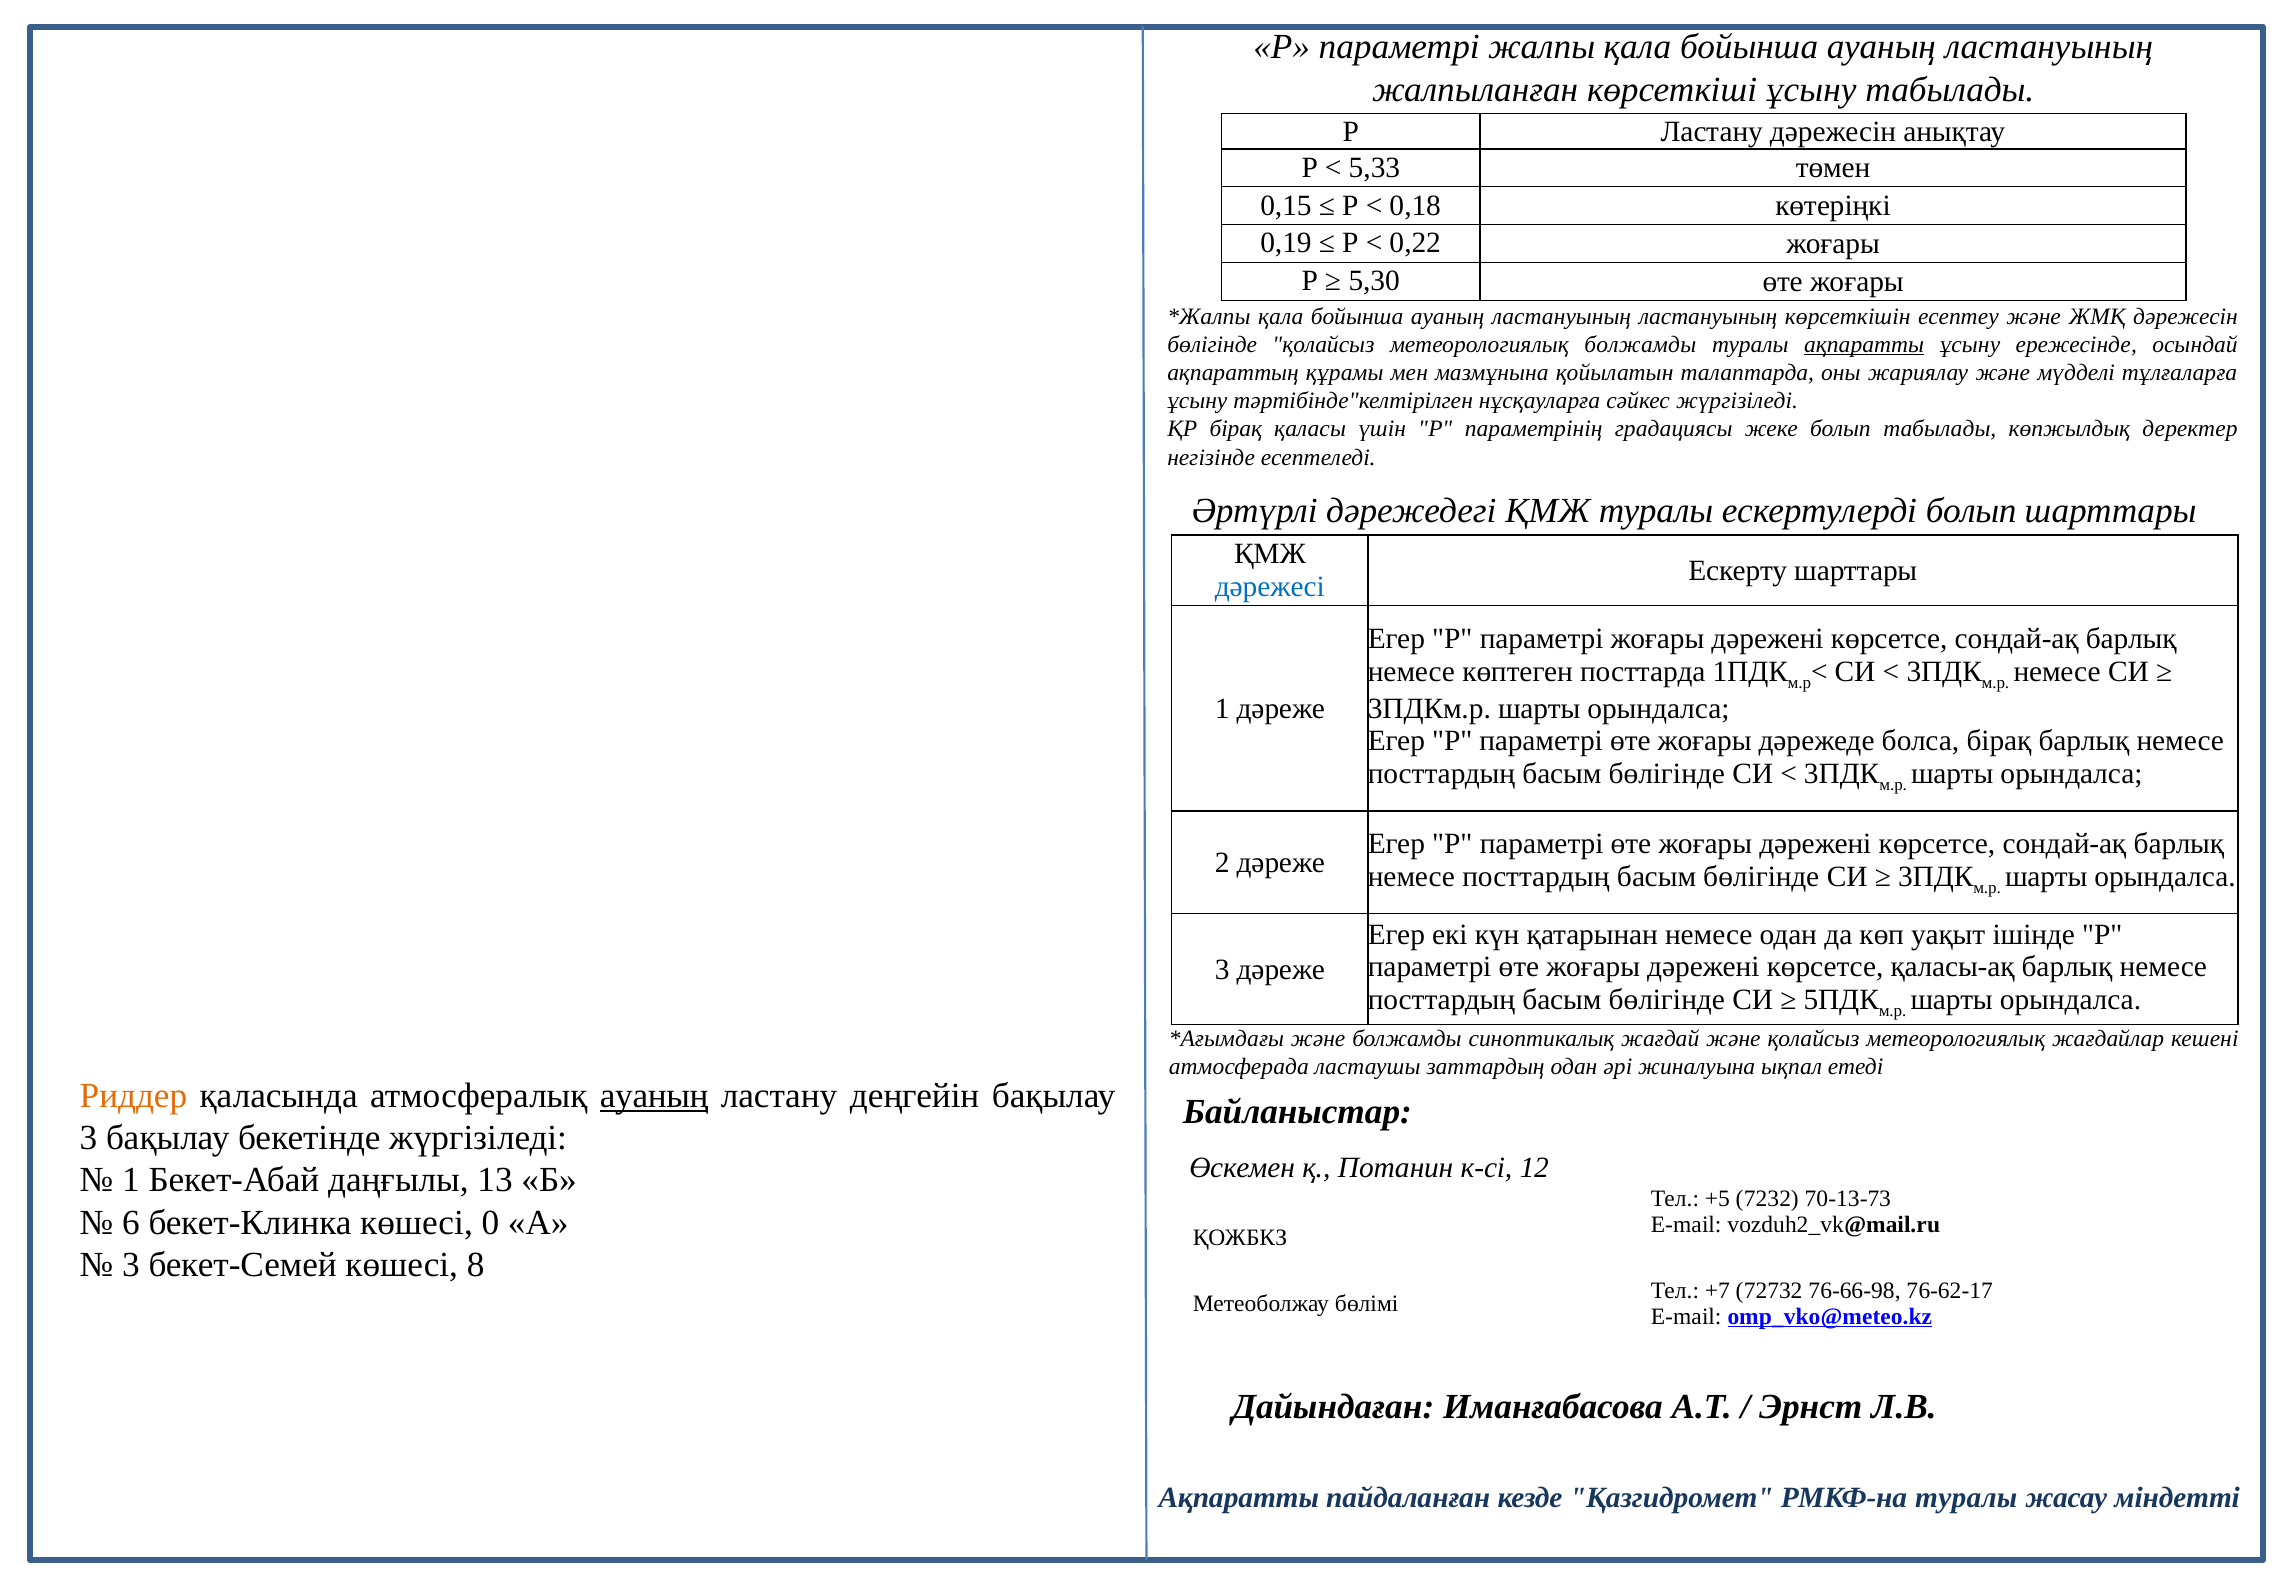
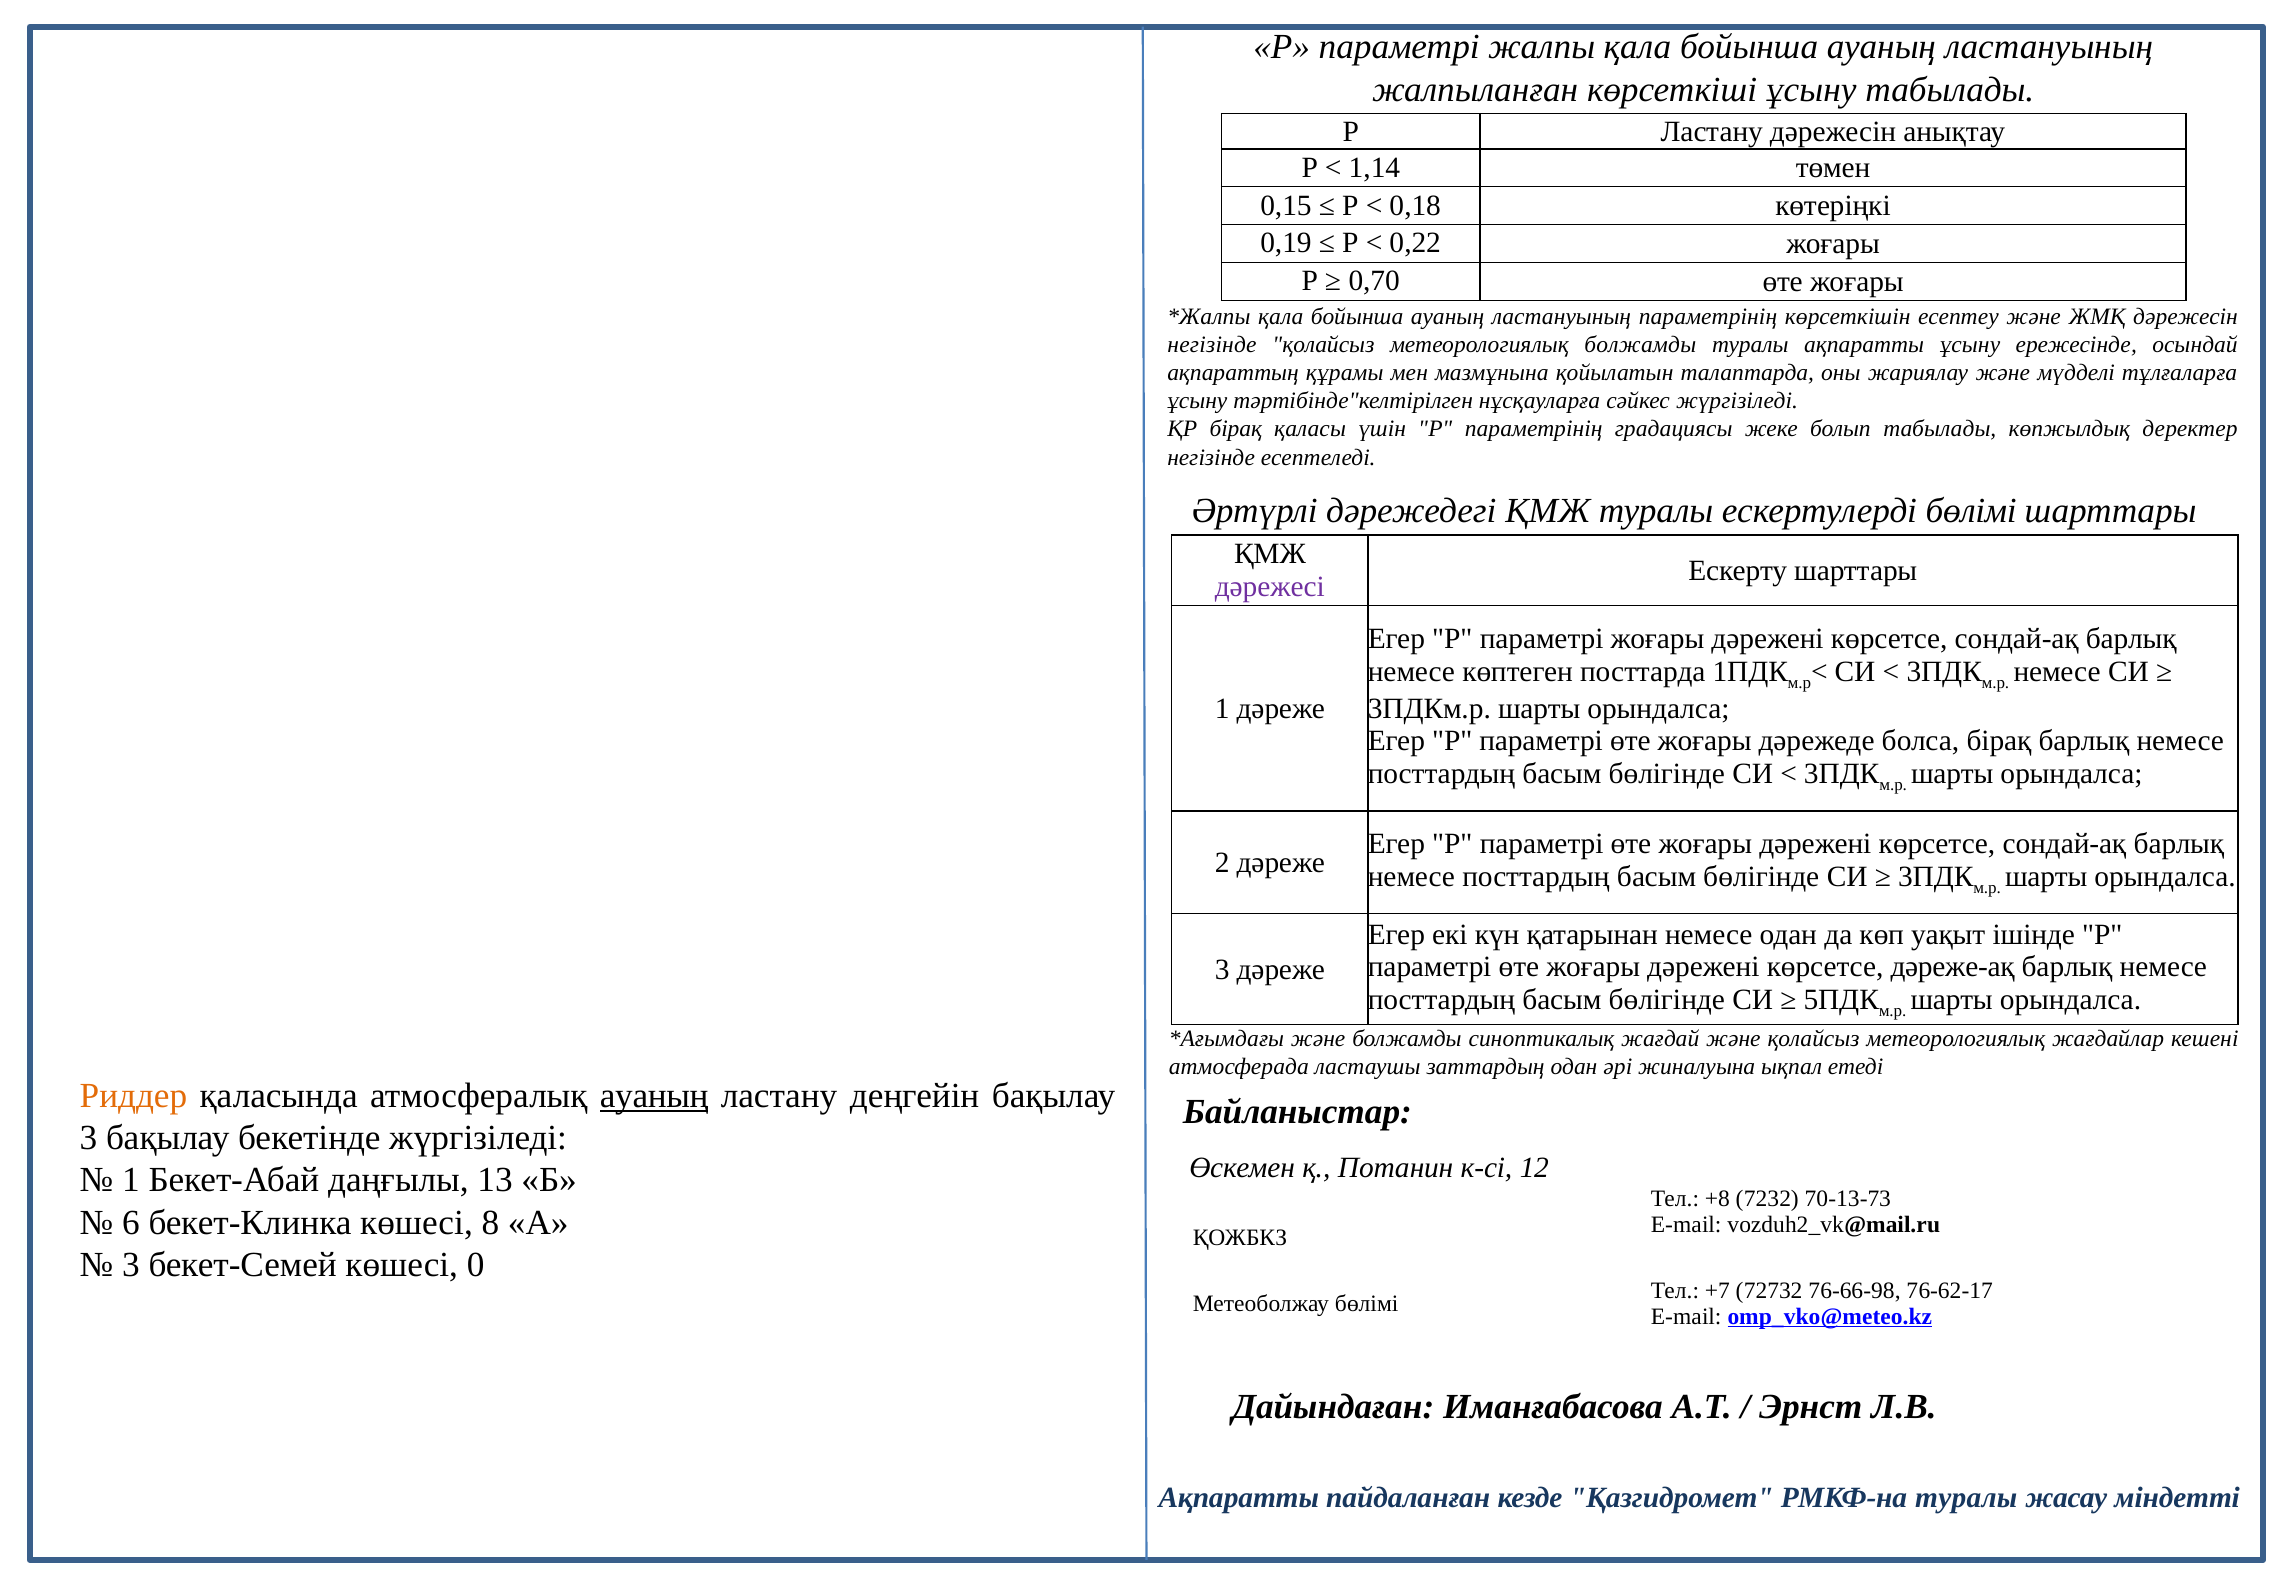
5,33: 5,33 -> 1,14 (1374, 168)
5,30: 5,30 -> 0,70 (1374, 281)
ластануының ластануының: ластануының -> параметрінің (1708, 317)
бөлігінде: бөлігінде -> негізінде (1212, 345)
ақпаратты underline: present -> none (1864, 345)
ескертулерді болып: болып -> бөлімі (1971, 511)
дәрежесі colour: blue -> purple (1270, 587)
қаласы-ақ: қаласы-ақ -> дәреже-ақ (1953, 967)
+5: +5 -> +8 (1717, 1199)
0: 0 -> 8 (490, 1223)
8: 8 -> 0 (476, 1265)
